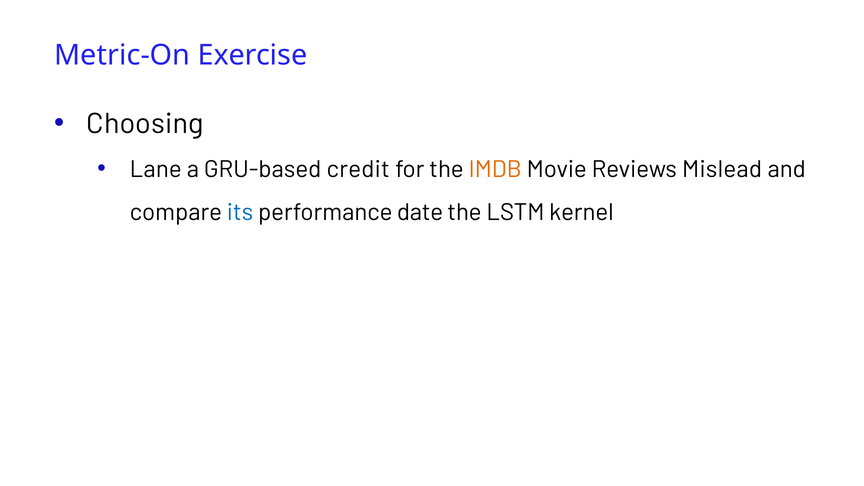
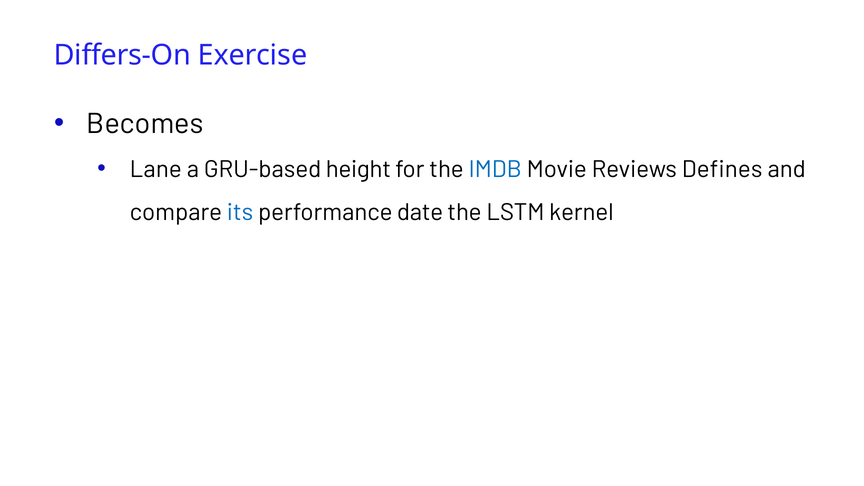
Metric-On: Metric-On -> Differs-On (122, 55)
Choosing: Choosing -> Becomes (145, 124)
credit: credit -> height (358, 169)
IMDB colour: orange -> blue (495, 169)
Mislead: Mislead -> Defines (722, 169)
